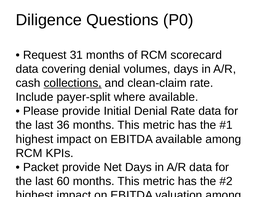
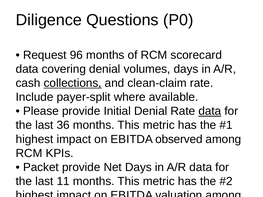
31: 31 -> 96 (76, 55)
data underline: none -> present (210, 111)
EBITDA available: available -> observed (179, 139)
60: 60 -> 11 (63, 181)
